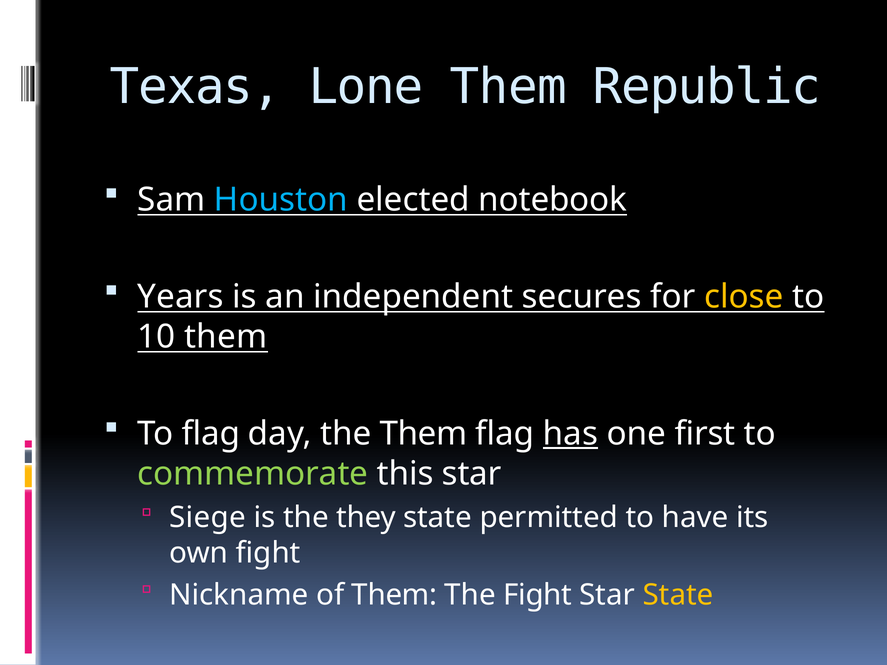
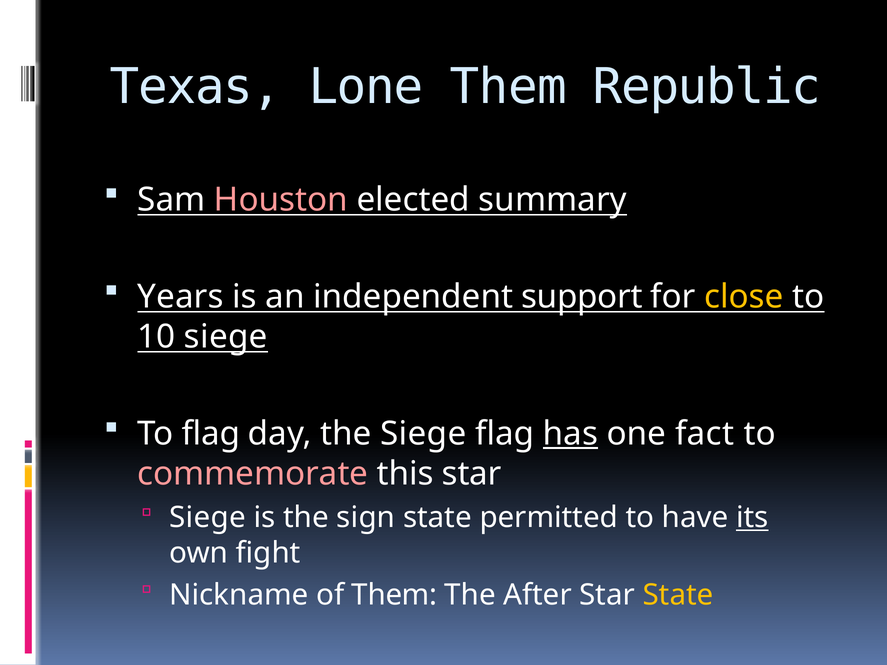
Houston colour: light blue -> pink (281, 200)
notebook: notebook -> summary (553, 200)
secures: secures -> support (582, 297)
10 them: them -> siege (226, 337)
the Them: Them -> Siege (423, 434)
first: first -> fact (705, 434)
commemorate colour: light green -> pink (253, 474)
they: they -> sign (366, 518)
its underline: none -> present (752, 518)
The Fight: Fight -> After (537, 595)
